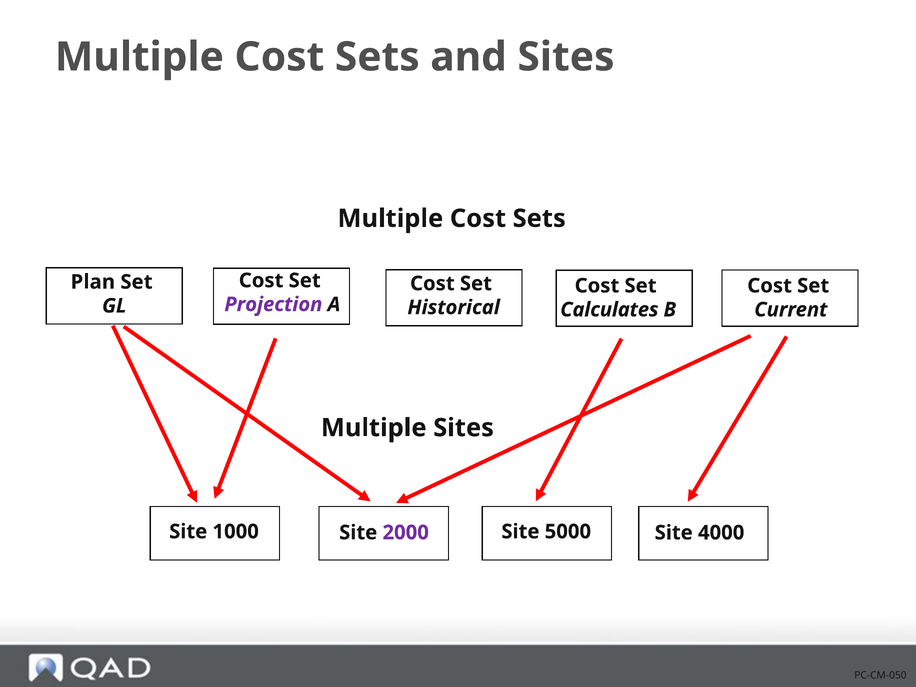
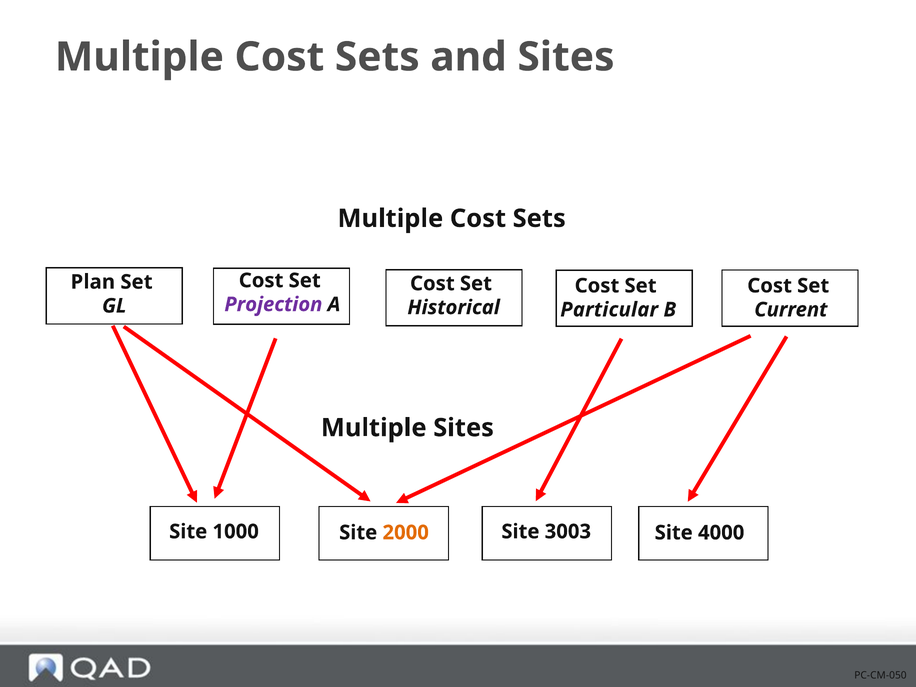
Calculates: Calculates -> Particular (609, 310)
2000 colour: purple -> orange (406, 533)
5000: 5000 -> 3003 (568, 532)
